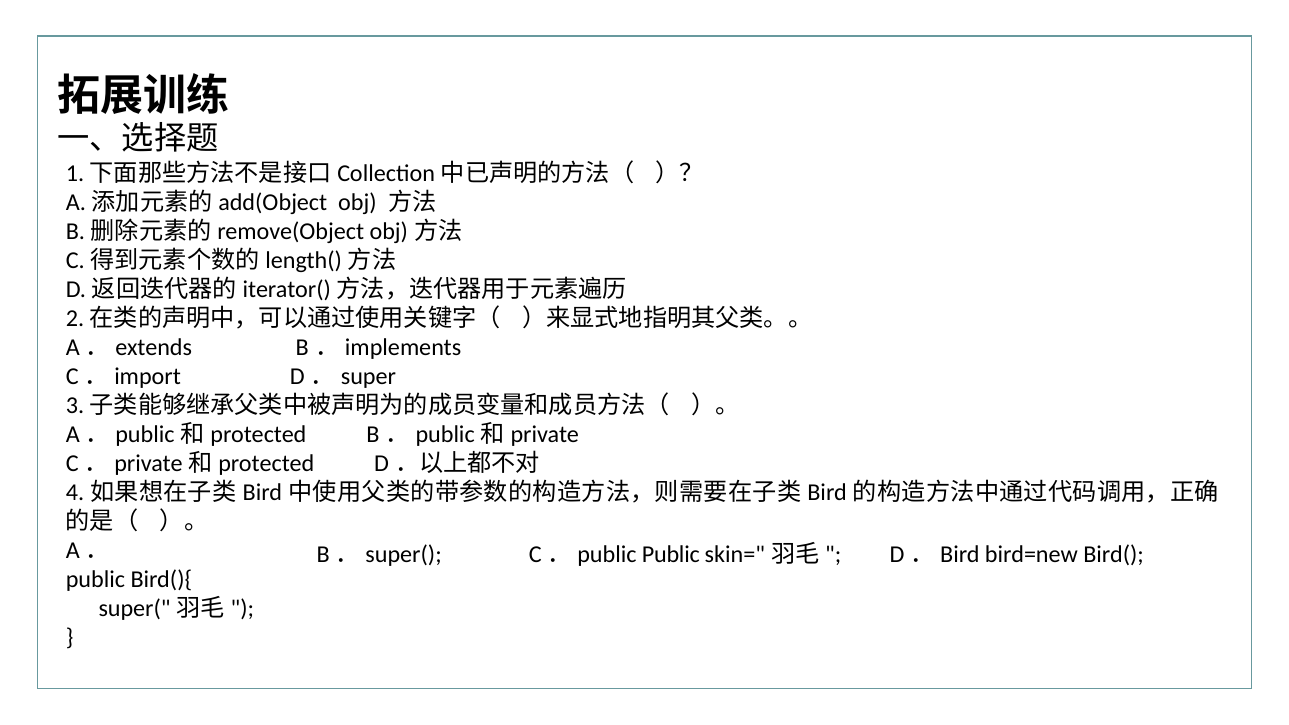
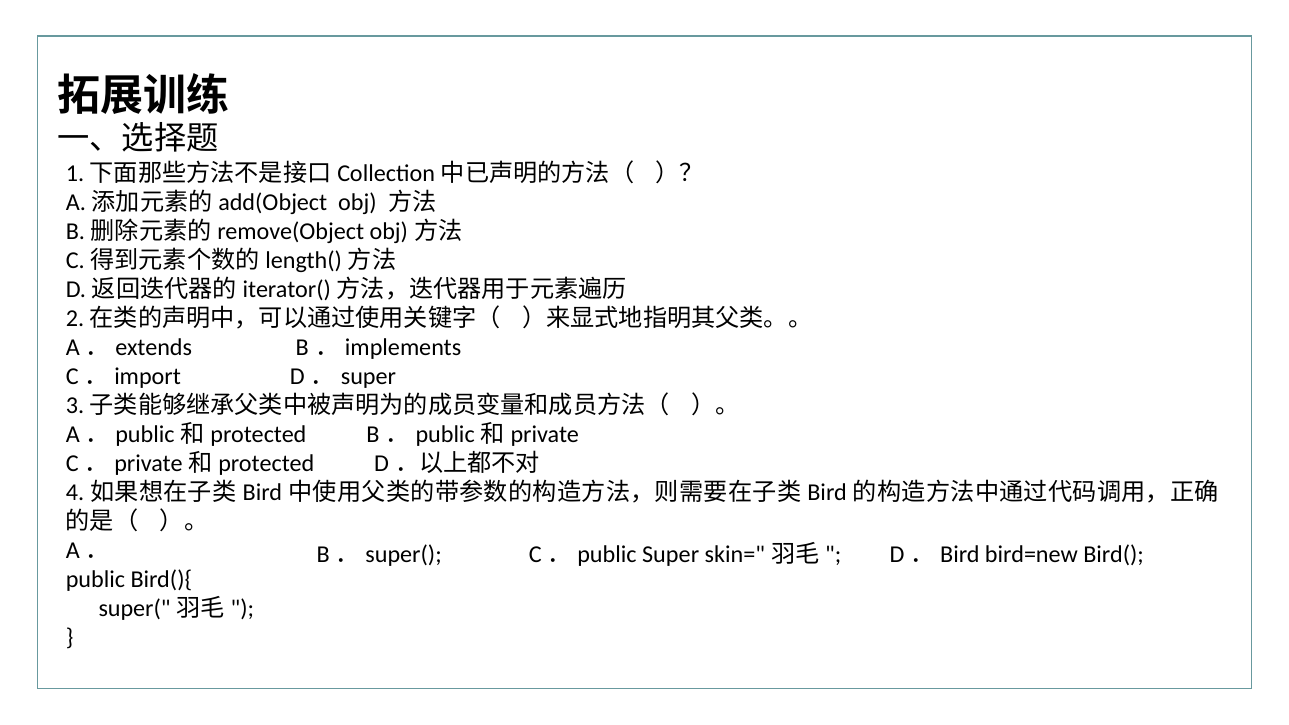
C．public Public: Public -> Super (671, 554)
